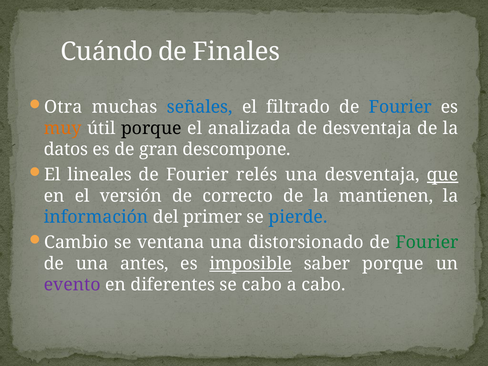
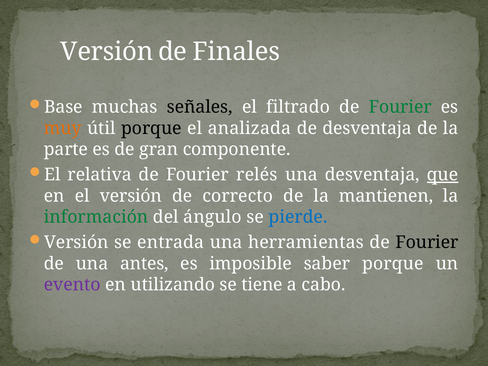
Cuándo: Cuándo -> Versión (107, 52)
Otra: Otra -> Base (63, 107)
señales colour: blue -> black (200, 107)
Fourier colour: blue -> green (400, 107)
datos: datos -> parte (66, 149)
descompone: descompone -> componente (237, 149)
lineales: lineales -> relativa (100, 175)
información colour: blue -> green (96, 217)
primer: primer -> ángulo (213, 217)
Cambio: Cambio -> Versión (76, 242)
ventana: ventana -> entrada (171, 242)
distorsionado: distorsionado -> herramientas (306, 242)
Fourier colour: green -> black (427, 242)
imposible underline: present -> none (251, 264)
diferentes: diferentes -> utilizando (173, 285)
se cabo: cabo -> tiene (262, 285)
